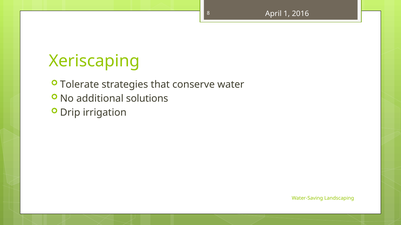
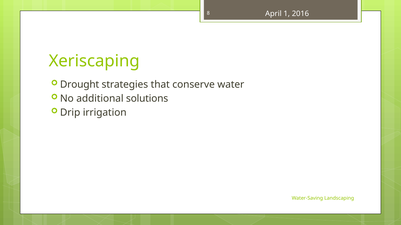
Tolerate: Tolerate -> Drought (80, 85)
